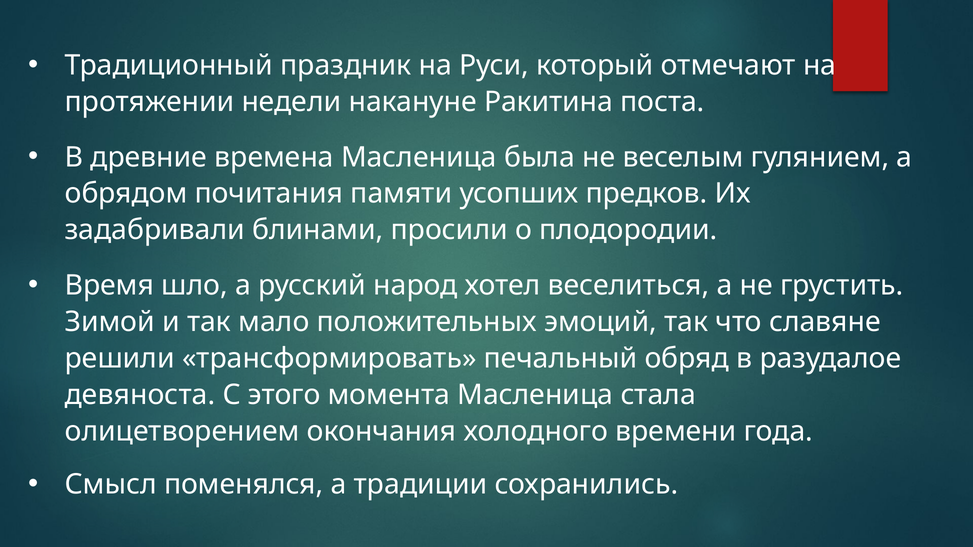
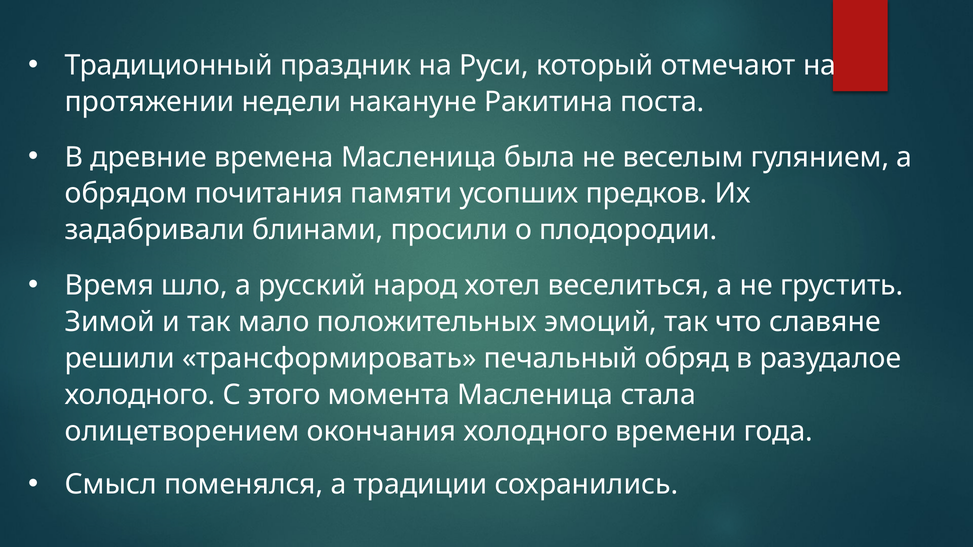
девяноста: девяноста -> холодного (140, 395)
